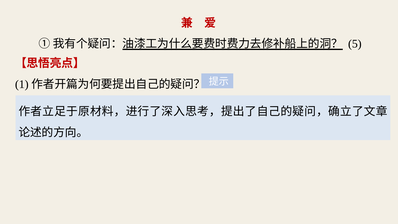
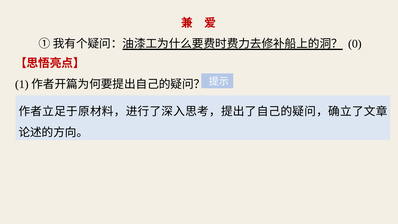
5: 5 -> 0 (355, 44)
